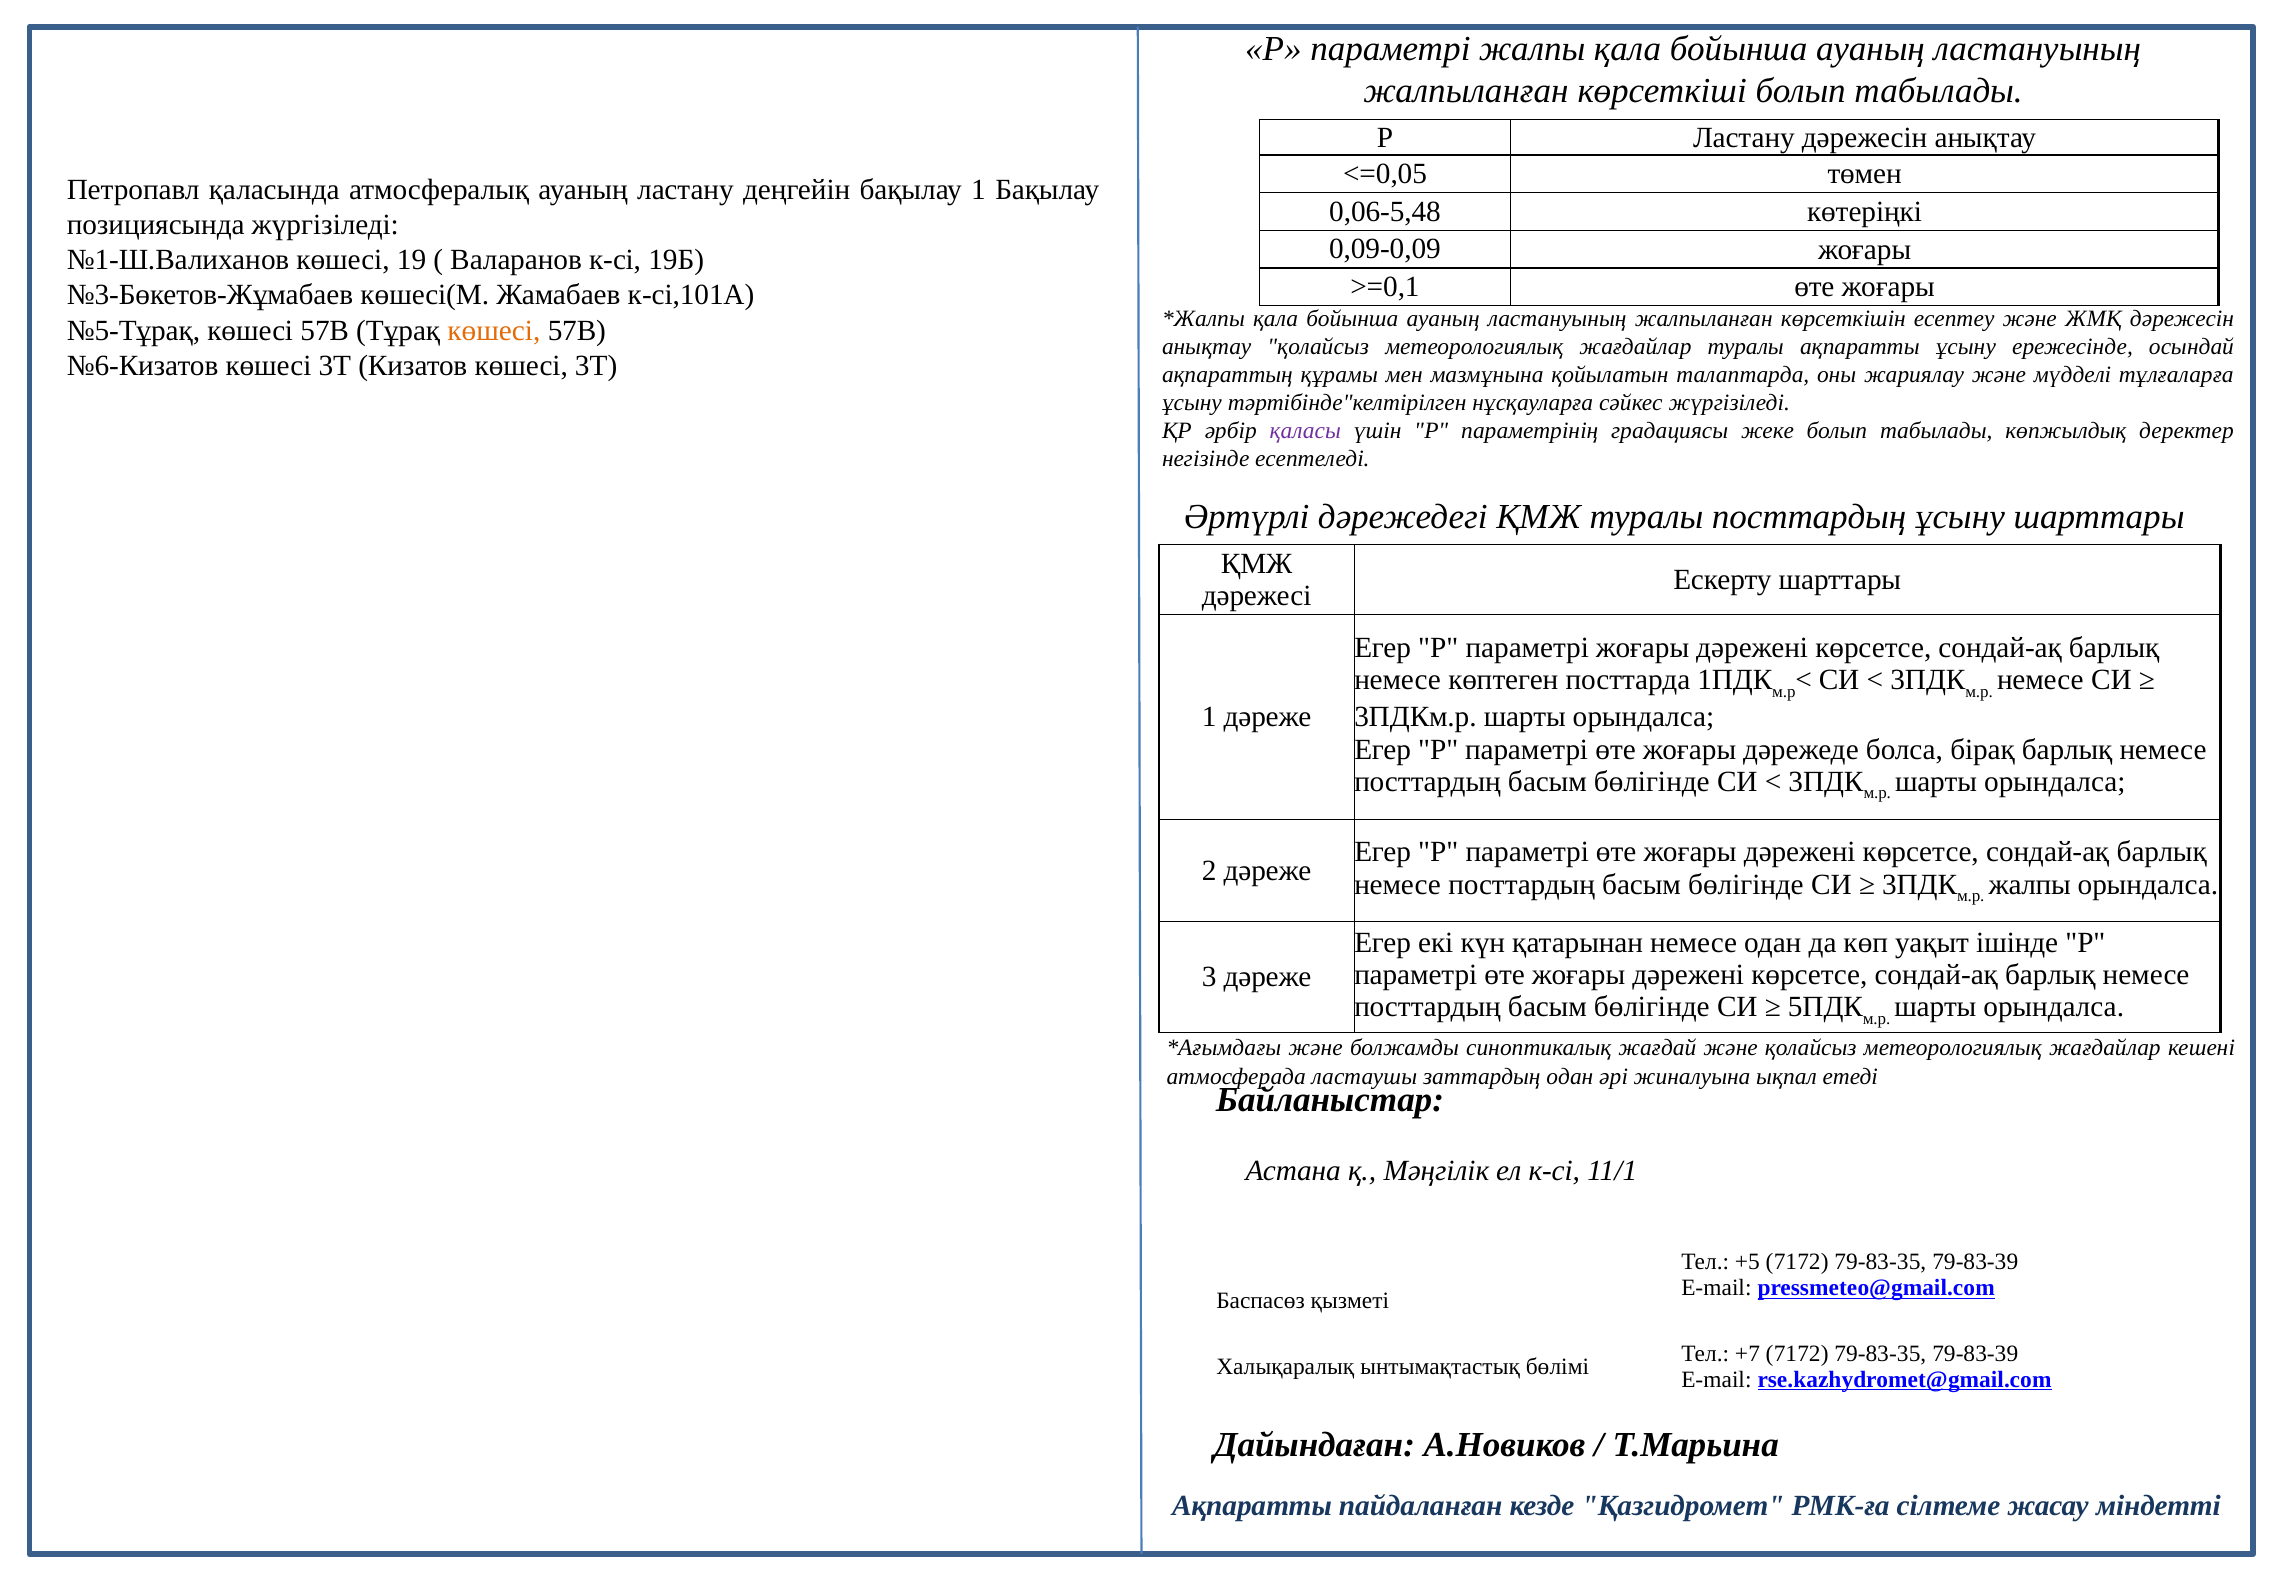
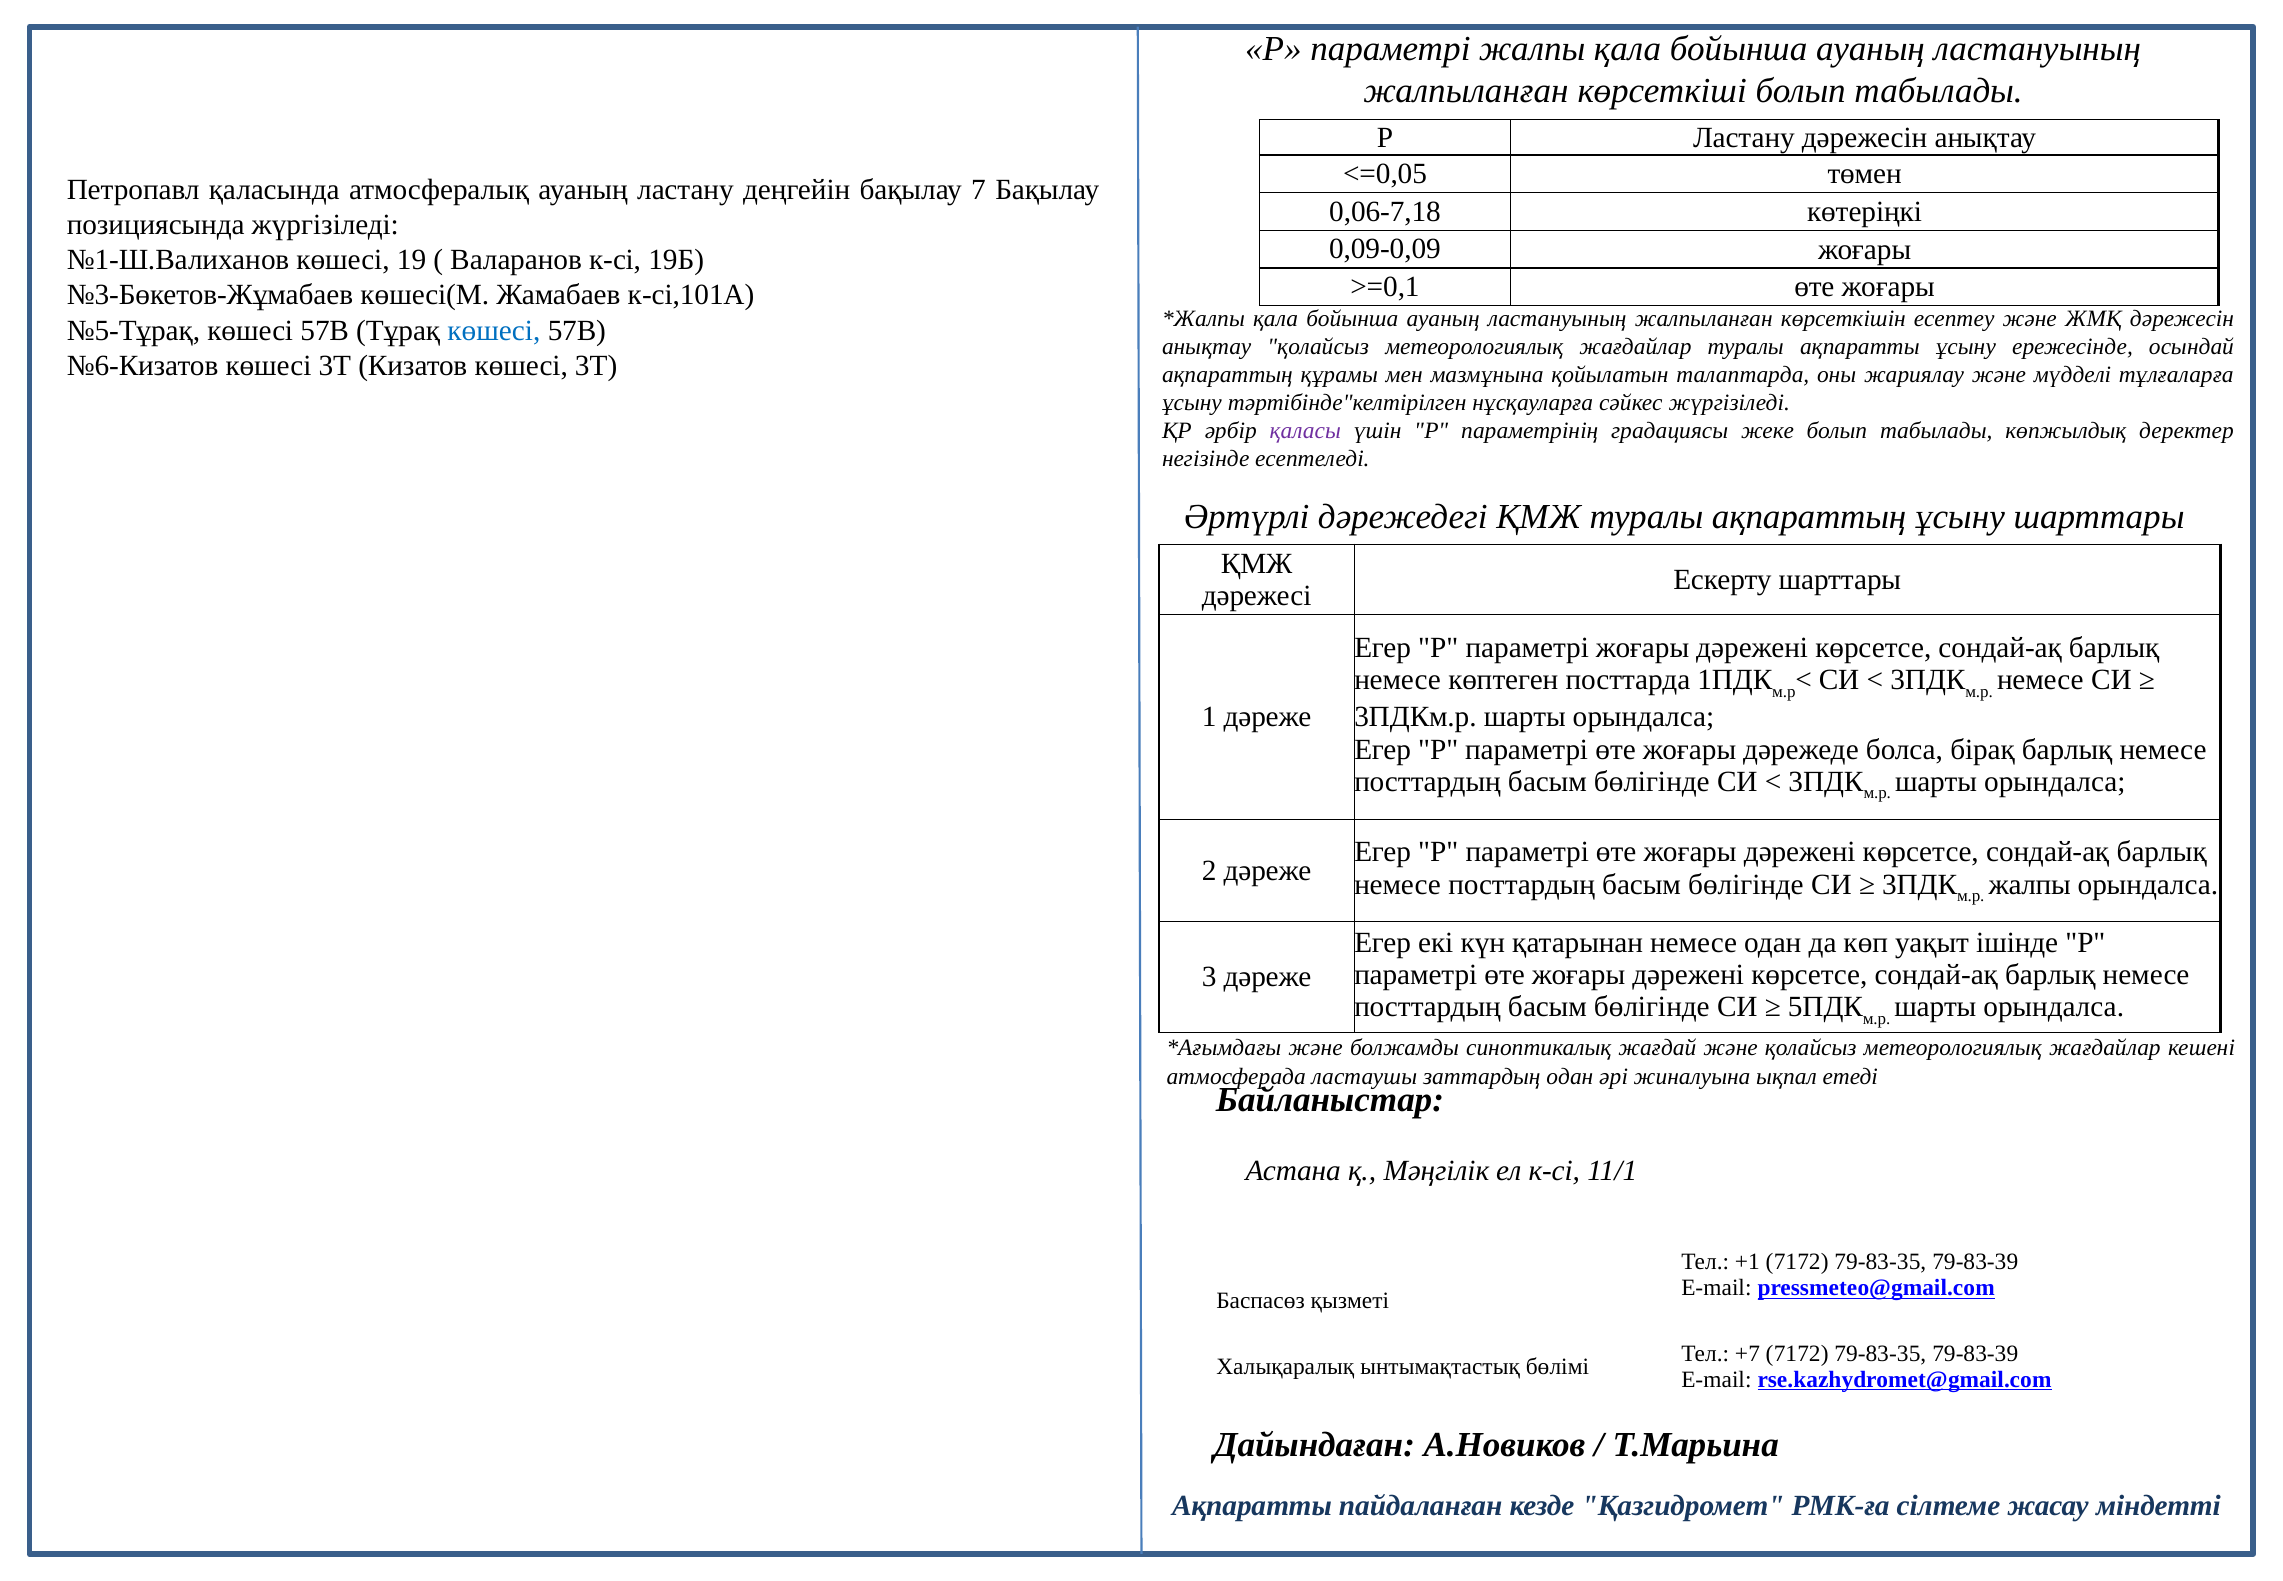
бақылау 1: 1 -> 7 (978, 190)
0,06-5,48: 0,06-5,48 -> 0,06-7,18 (1385, 211)
көшесі colour: orange -> blue (494, 330)
туралы посттардың: посттардың -> ақпараттың (1809, 517)
+5: +5 -> +1 (1747, 1262)
